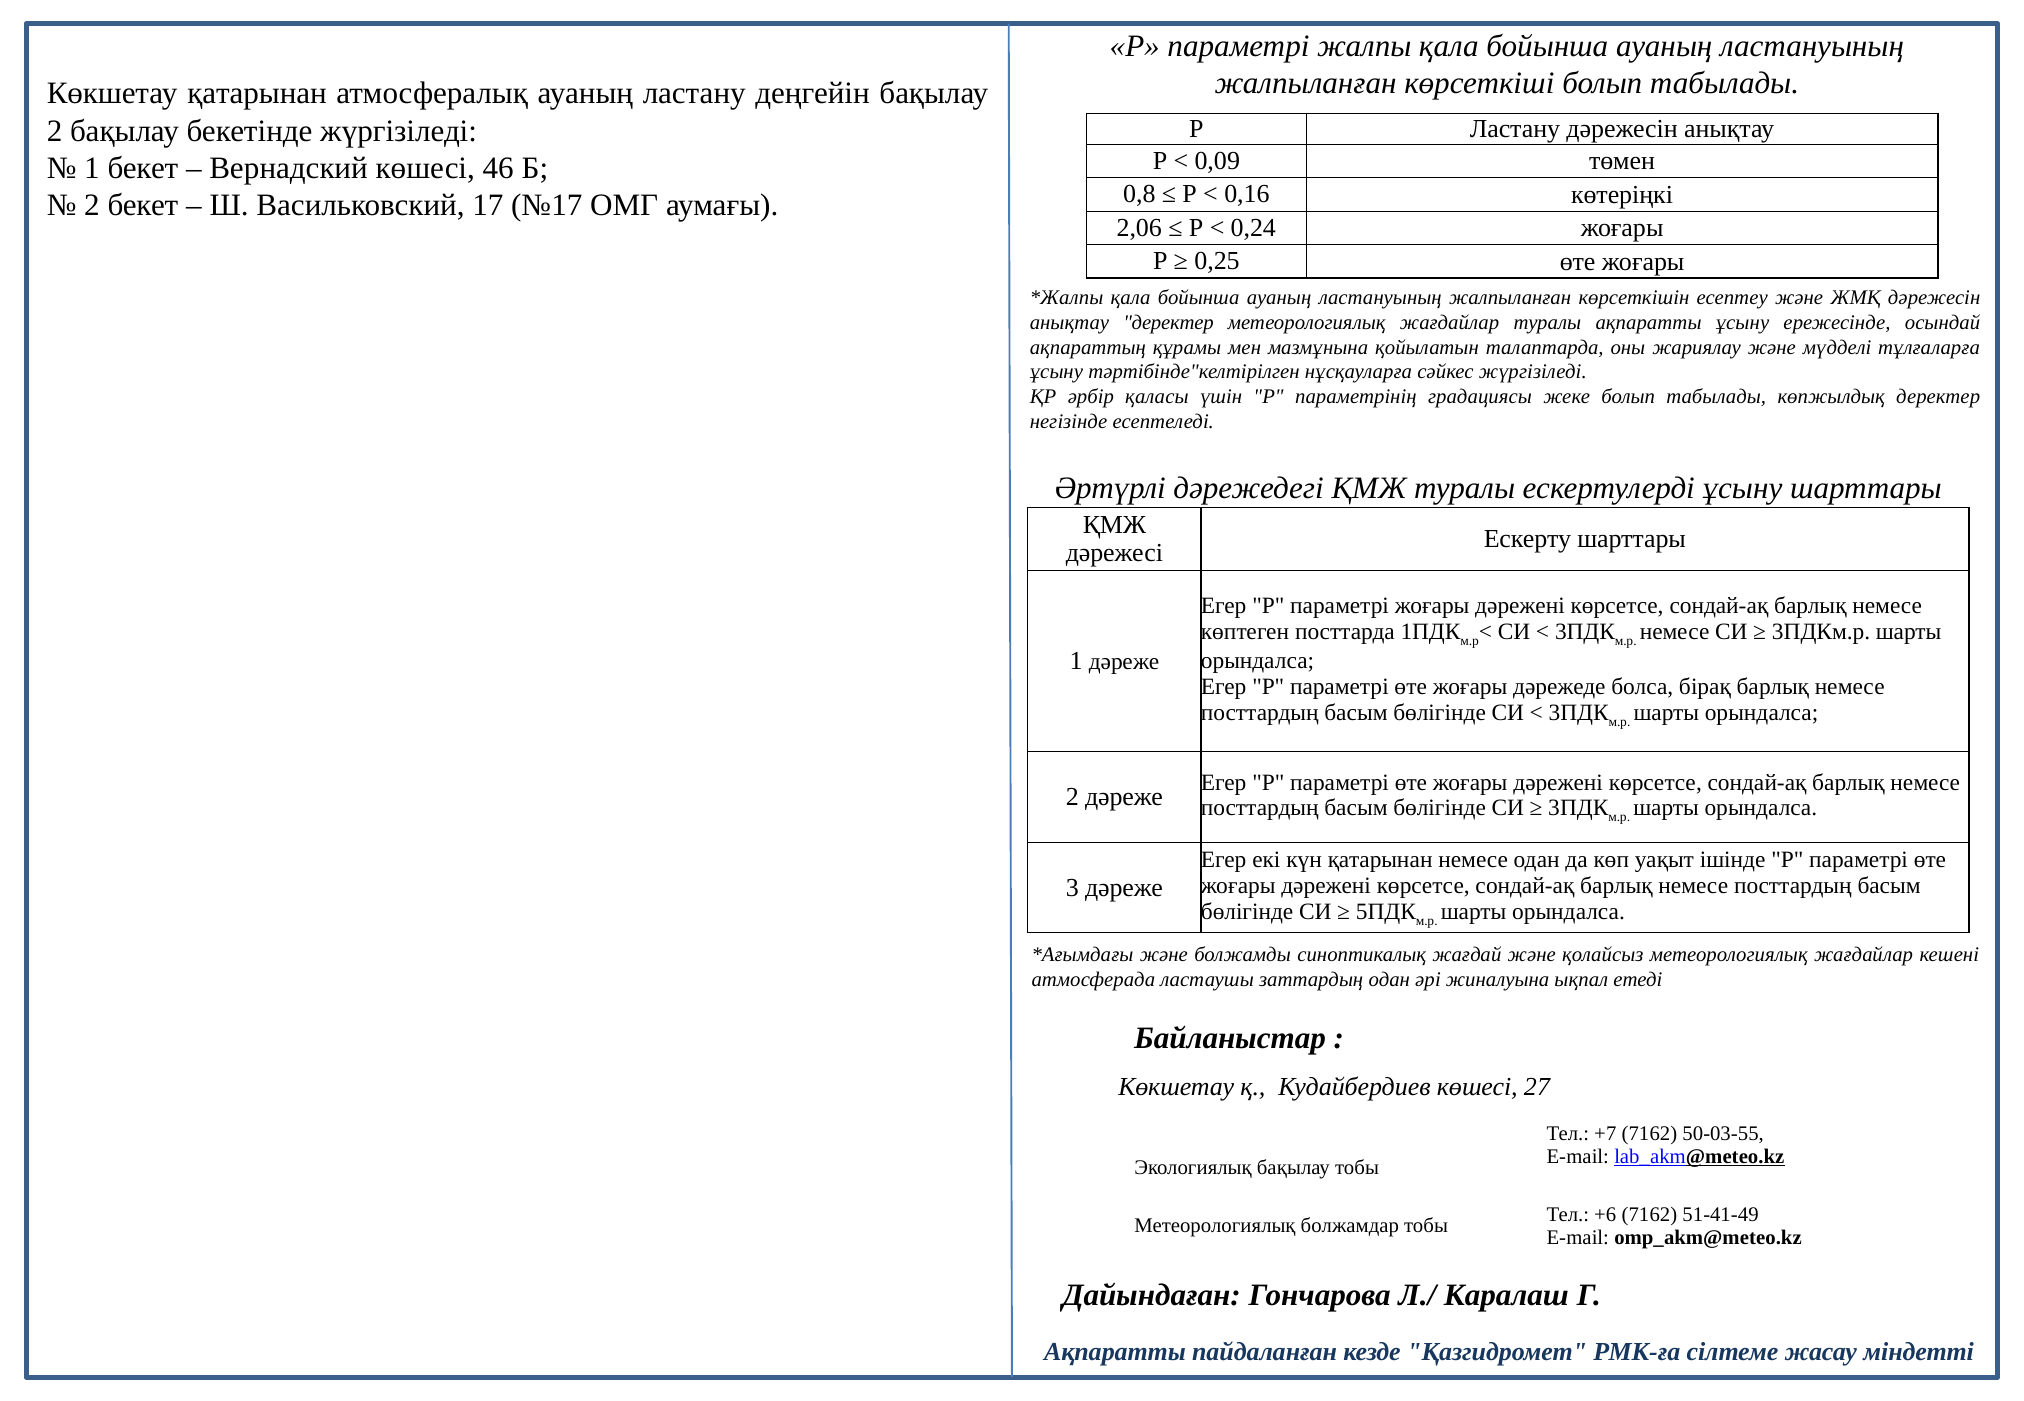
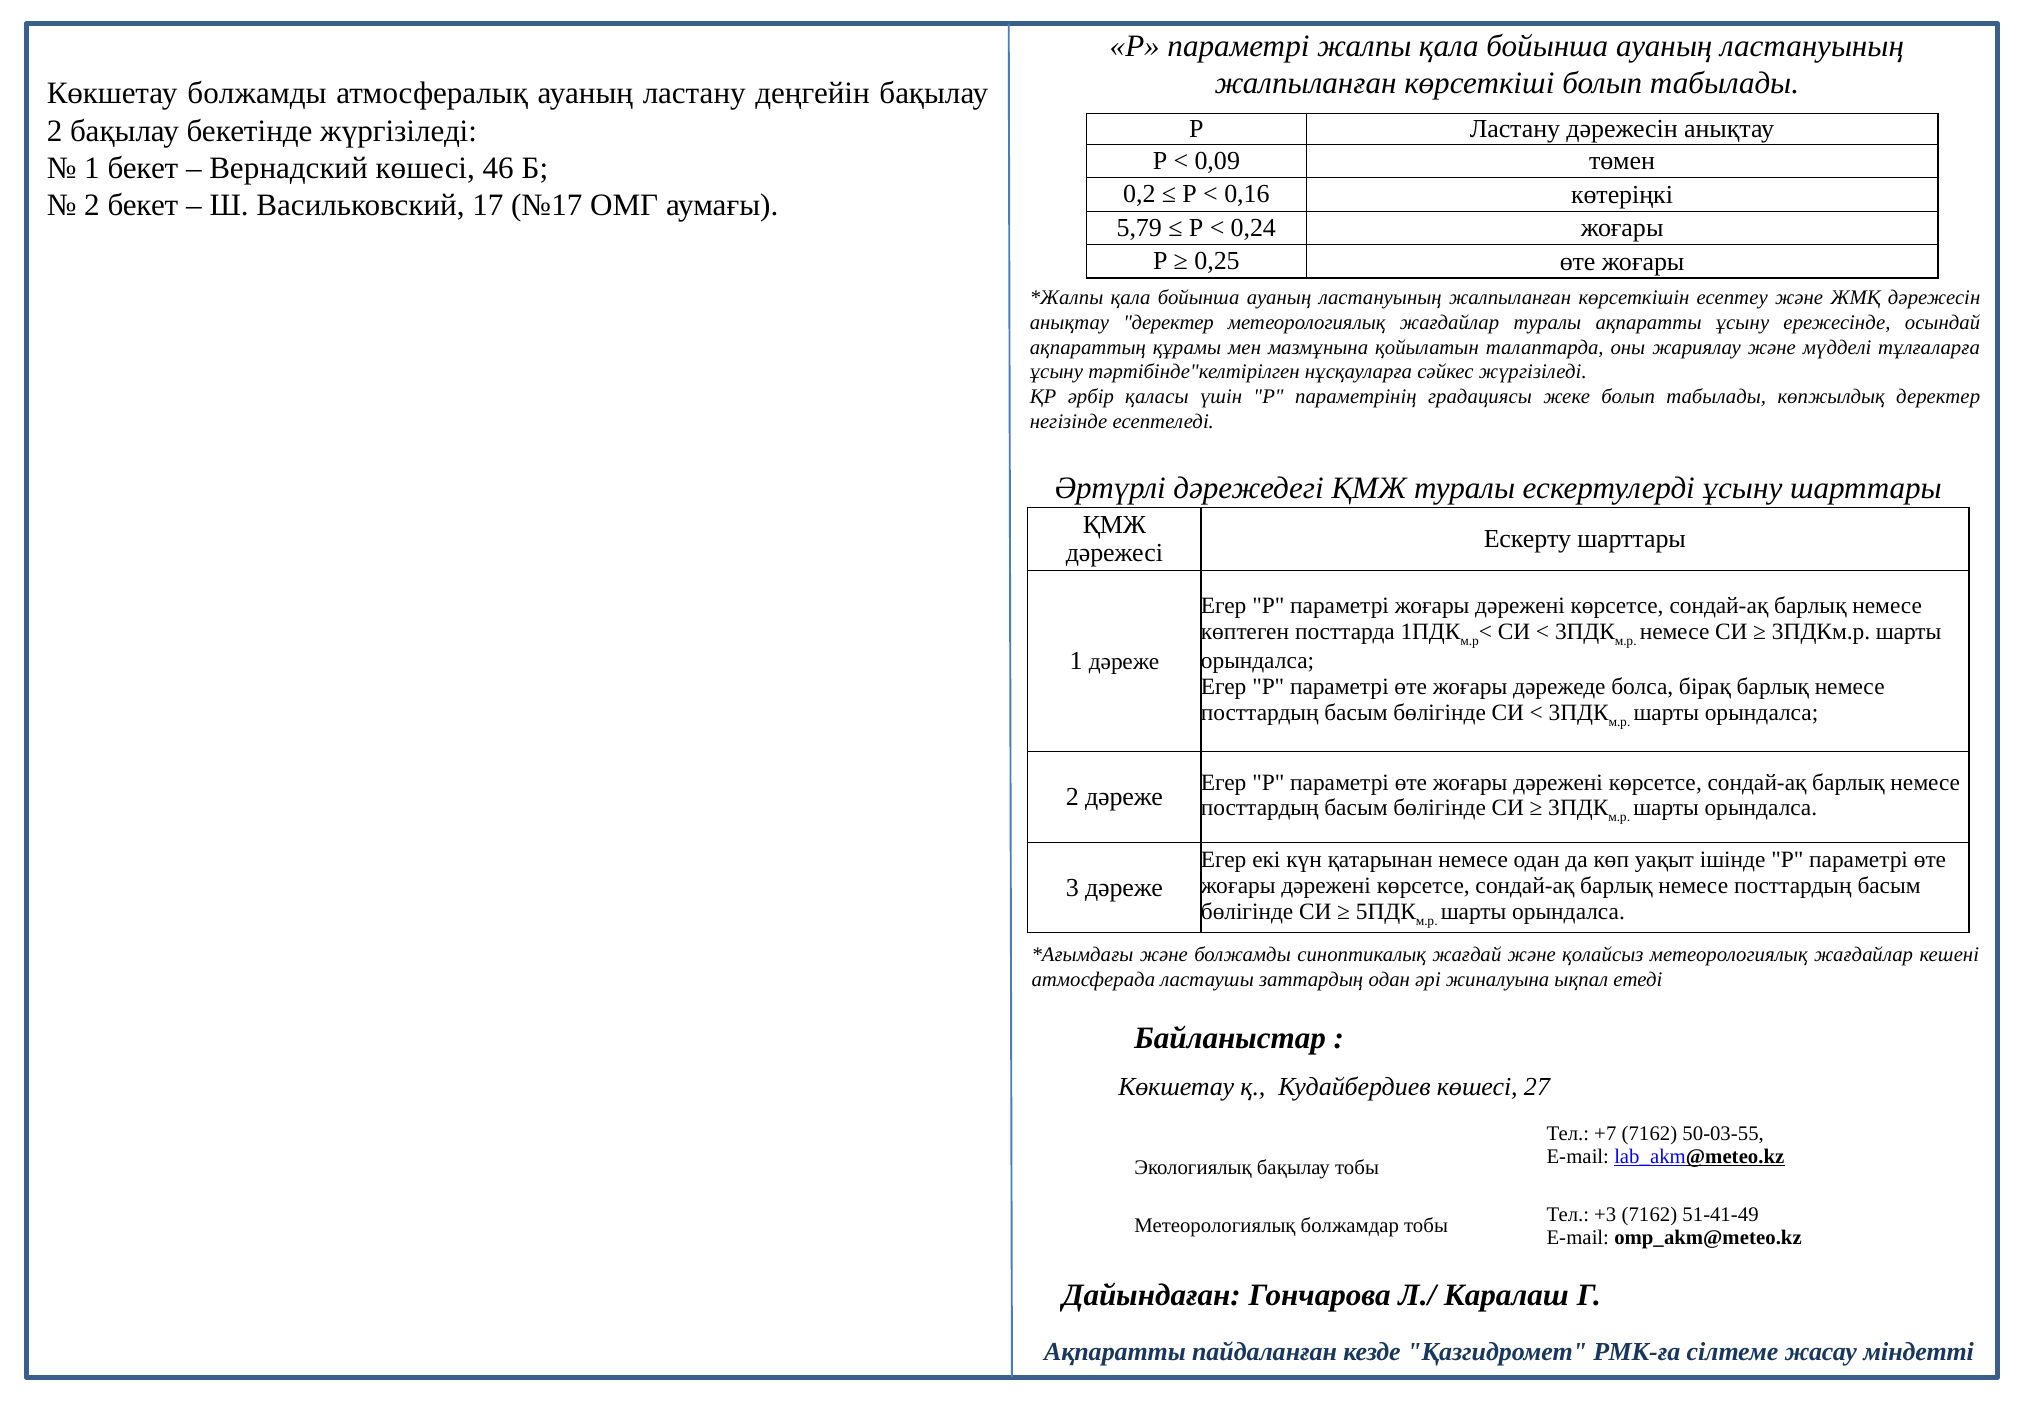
Көкшетау қатарынан: қатарынан -> болжамды (257, 94)
0,8: 0,8 -> 0,2 (1139, 194)
2,06: 2,06 -> 5,79 (1139, 228)
+6: +6 -> +3 (1605, 1215)
